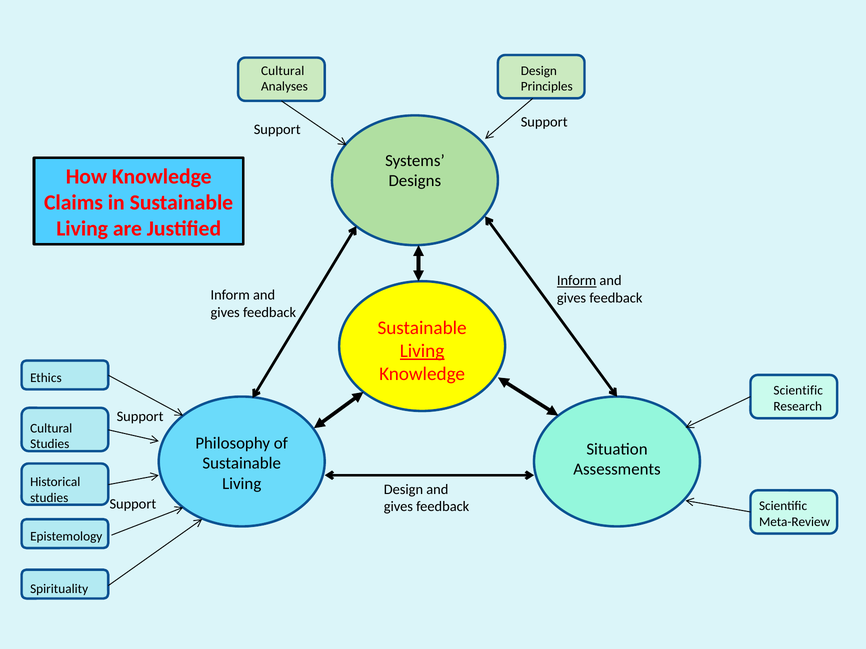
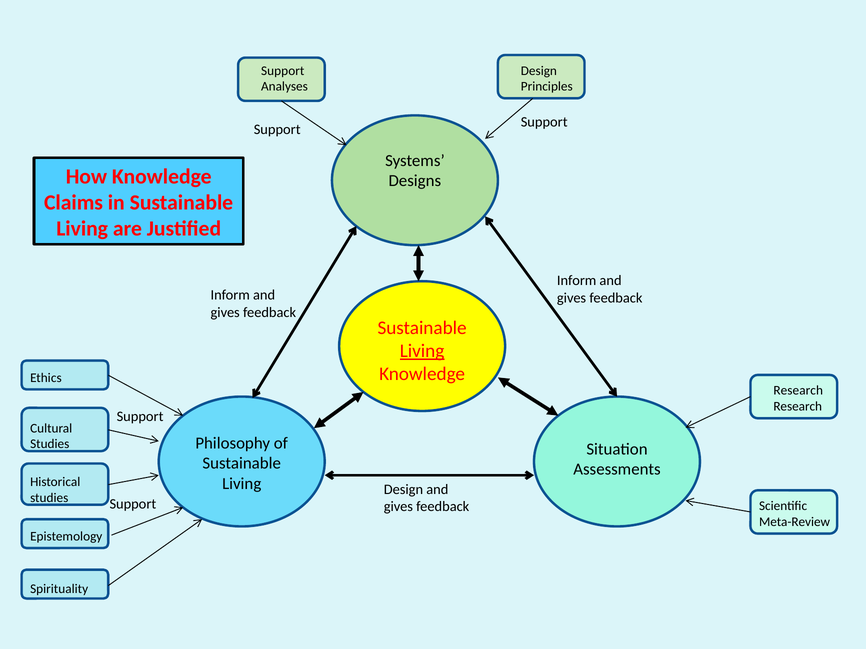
Cultural: Cultural -> Support (283, 71)
Inform underline: present -> none (577, 281)
Scientific: Scientific -> Research (798, 391)
